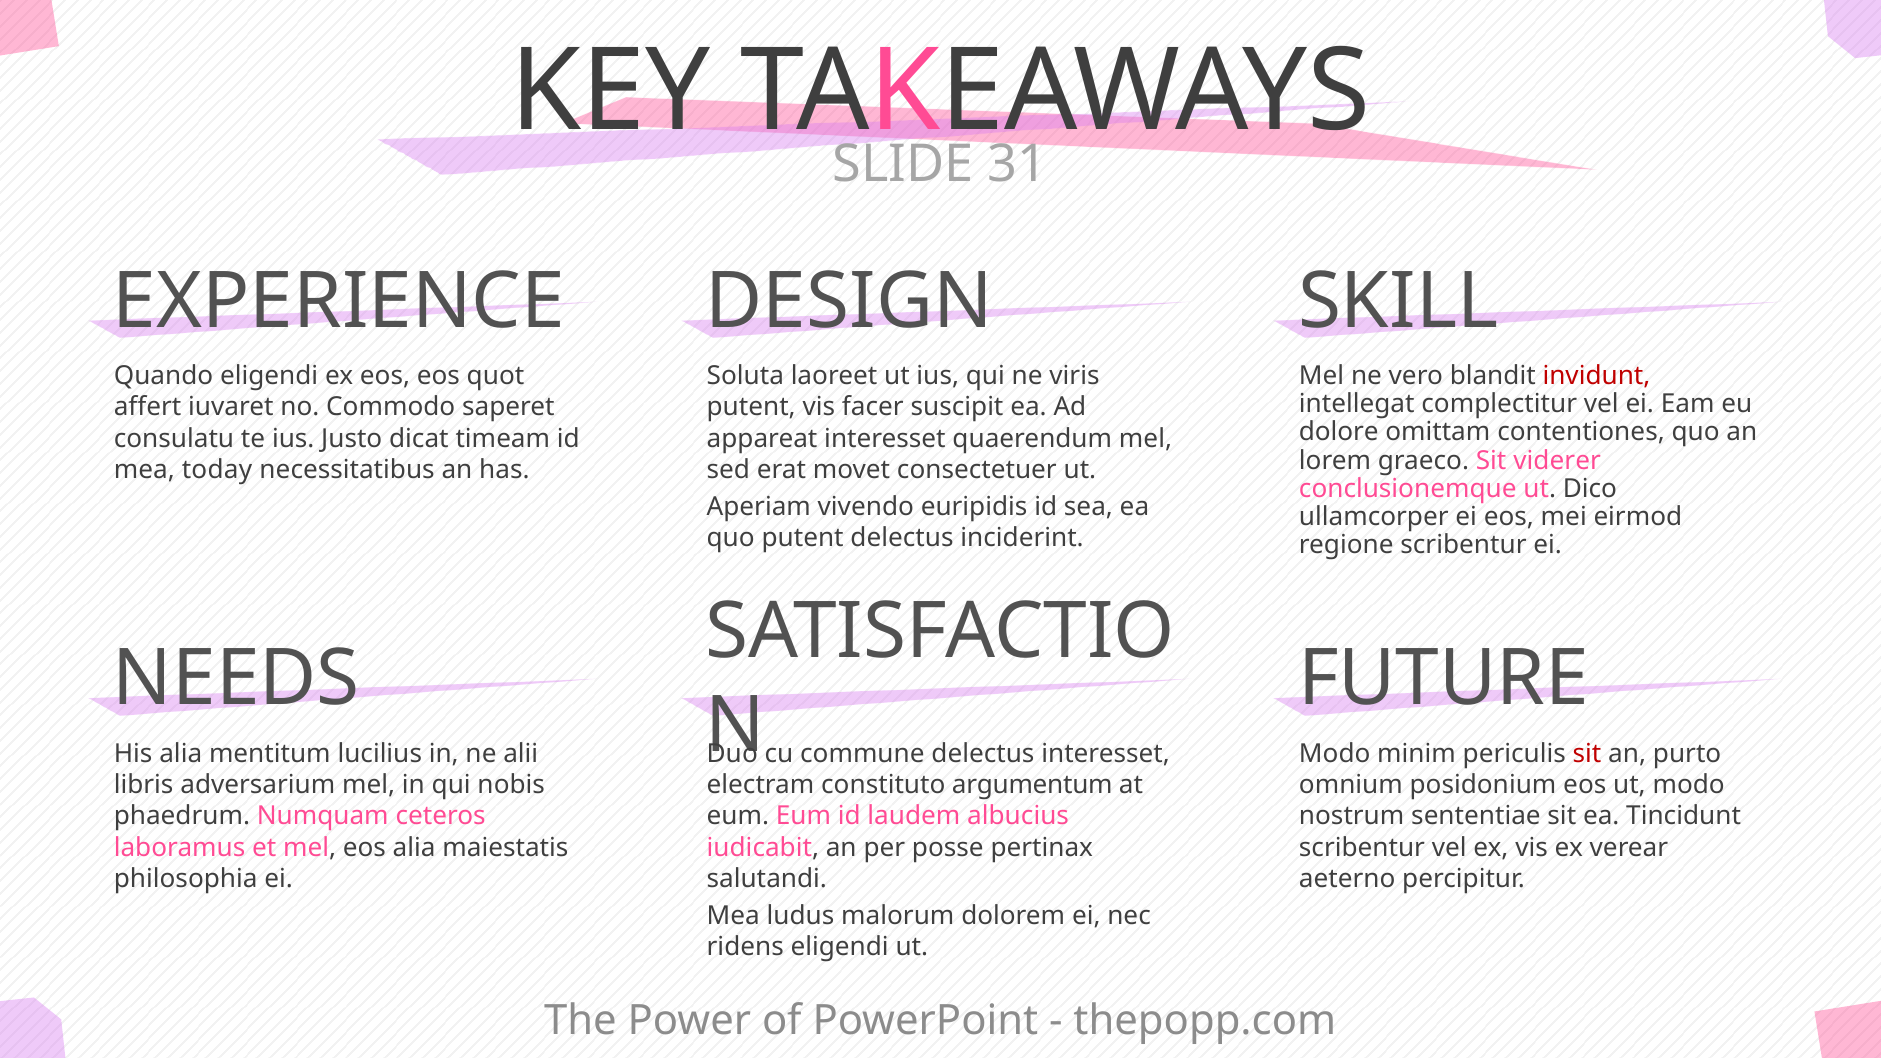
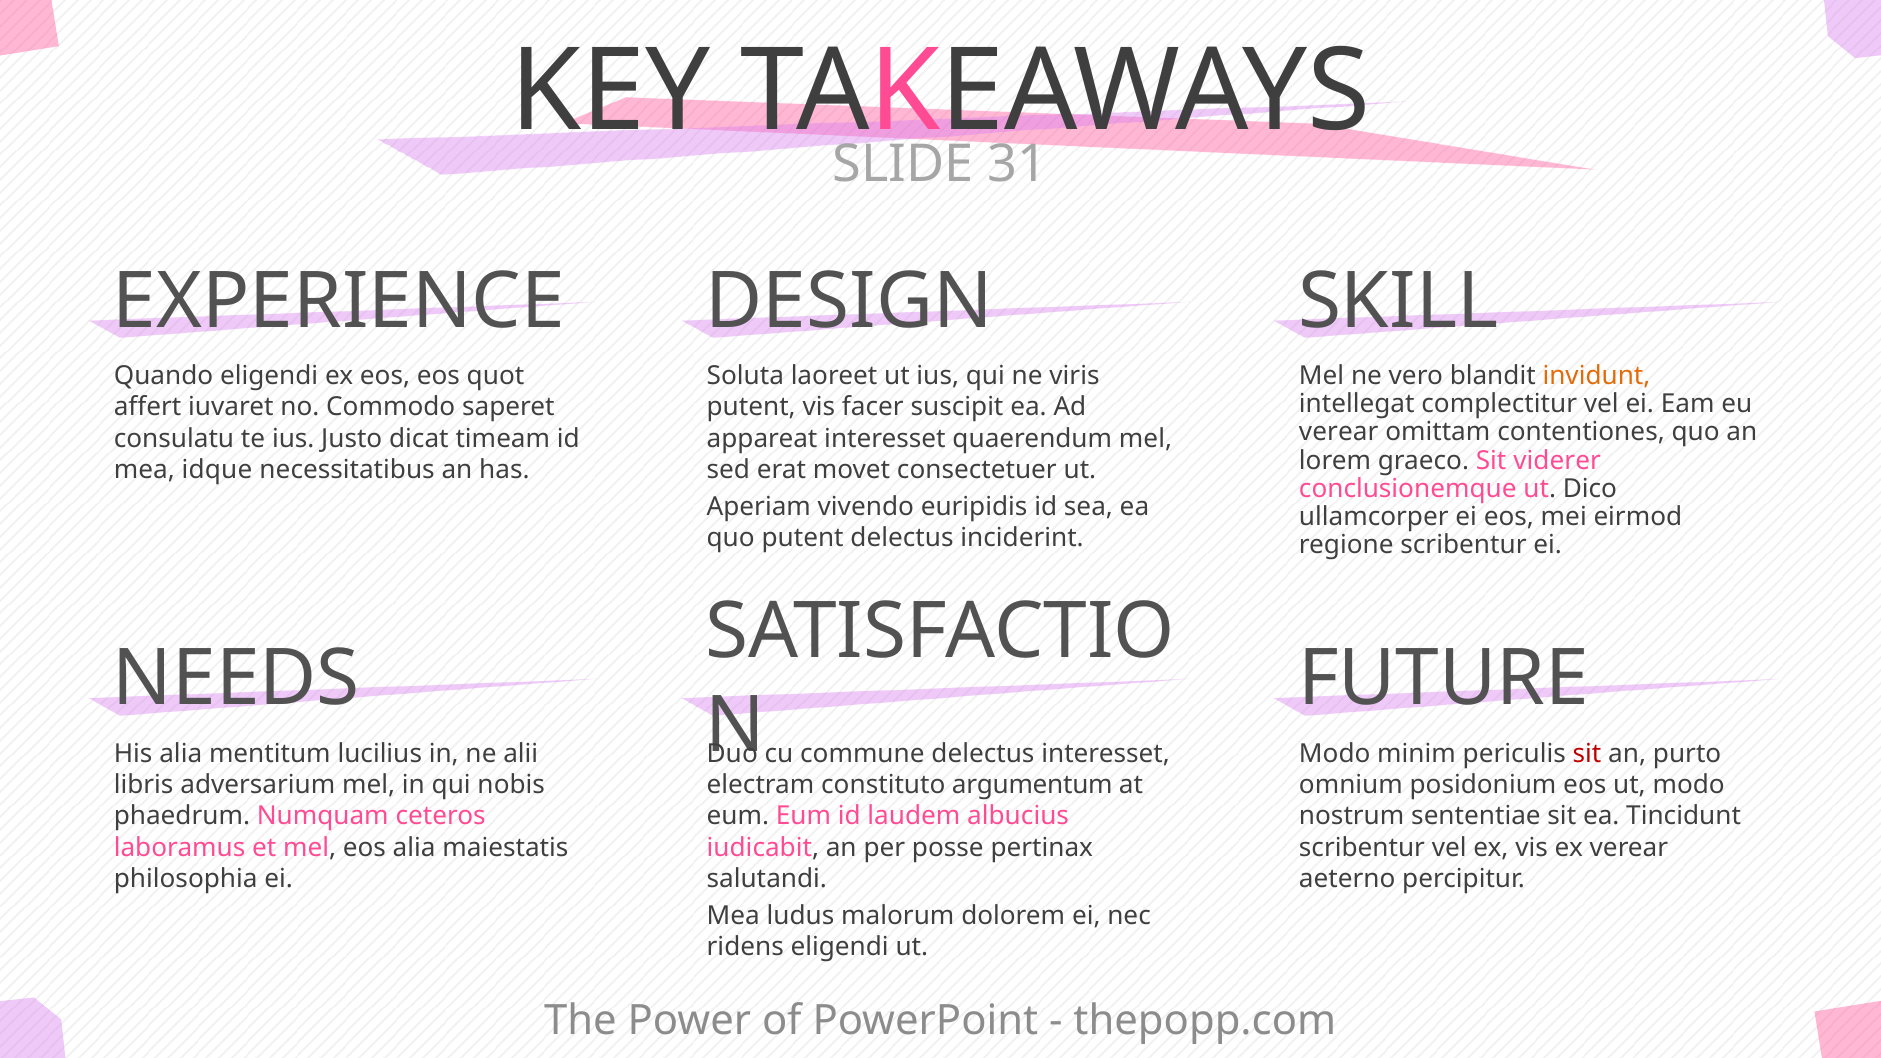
invidunt colour: red -> orange (1596, 376)
dolore: dolore -> verear (1339, 432)
today: today -> idque (217, 470)
